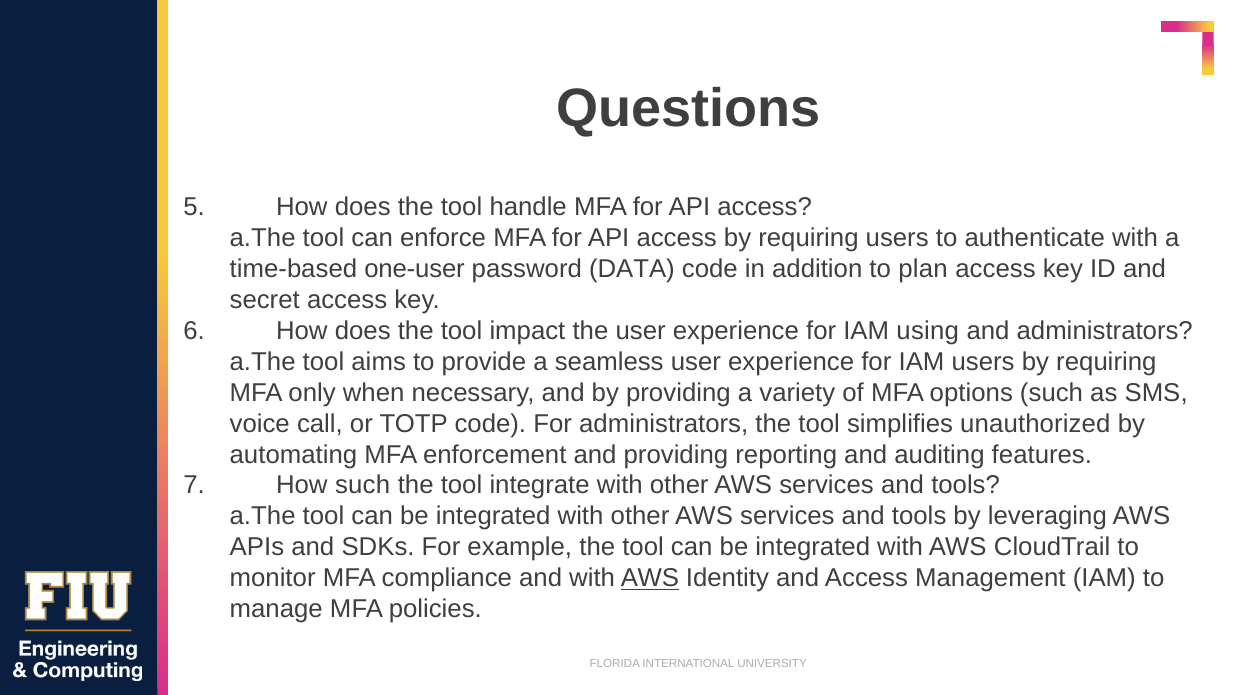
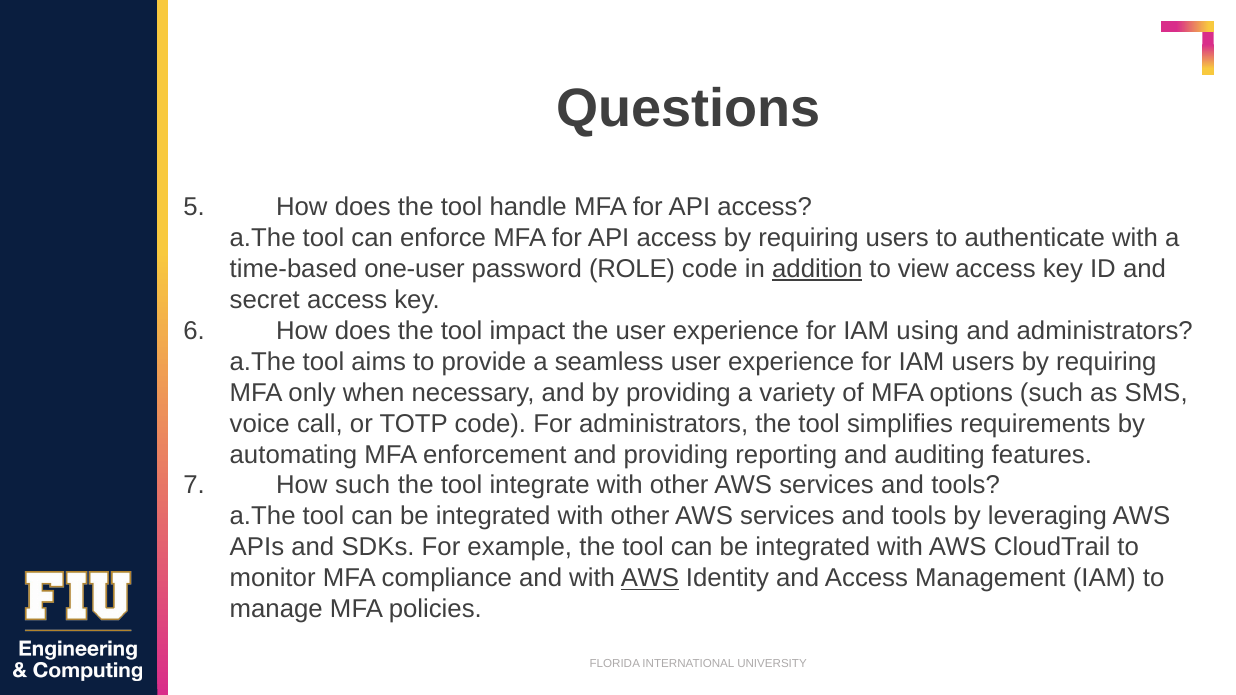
DATA: DATA -> ROLE (632, 269)
addition underline: none -> present (817, 269)
plan: plan -> view (923, 269)
unauthorized: unauthorized -> requirements (1035, 424)
